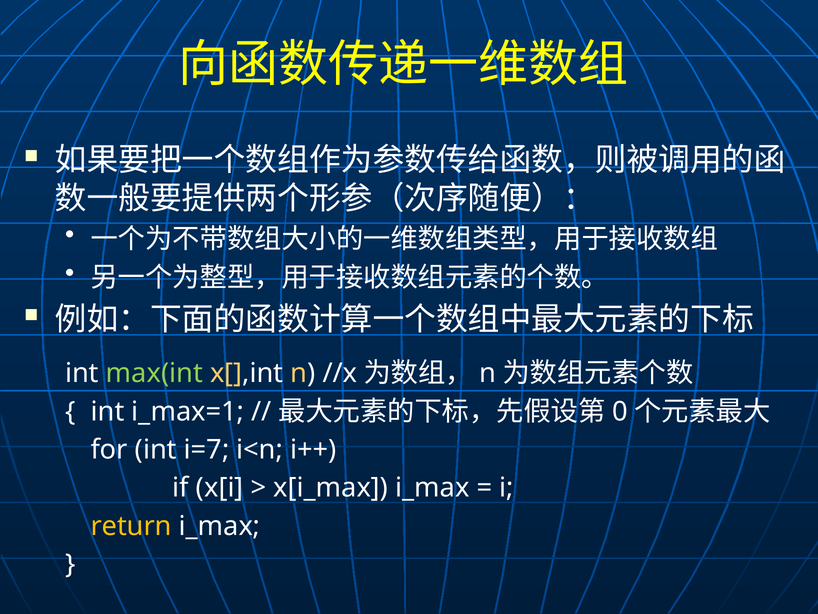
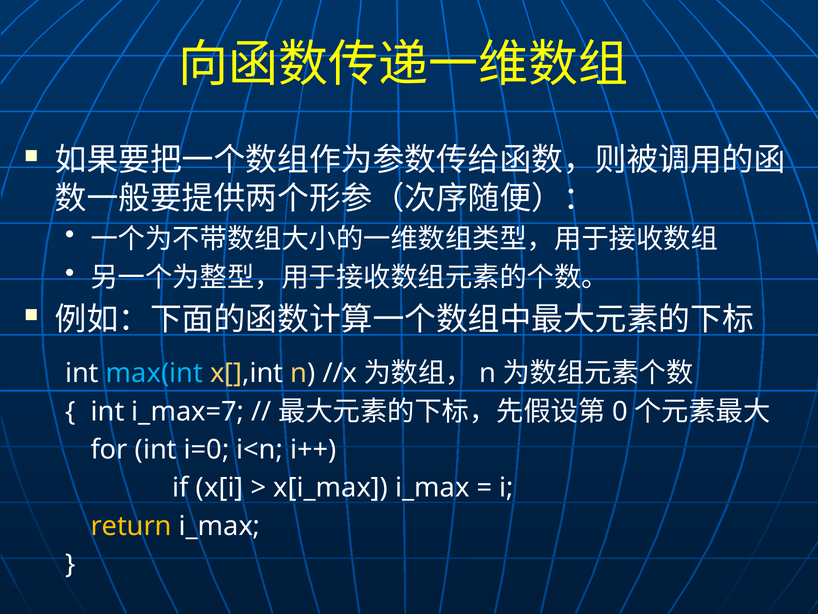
max(int colour: light green -> light blue (154, 373)
i_max=1: i_max=1 -> i_max=7 (188, 411)
i=7: i=7 -> i=0 (207, 449)
